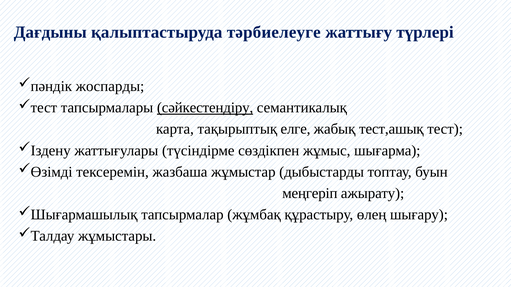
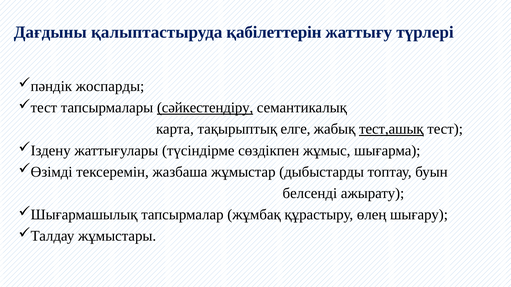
тәрбиелеуге: тәрбиелеуге -> қабілеттерін (274, 32)
тест,ашық underline: none -> present (391, 129)
меңгеріп: меңгеріп -> белсенді (310, 194)
